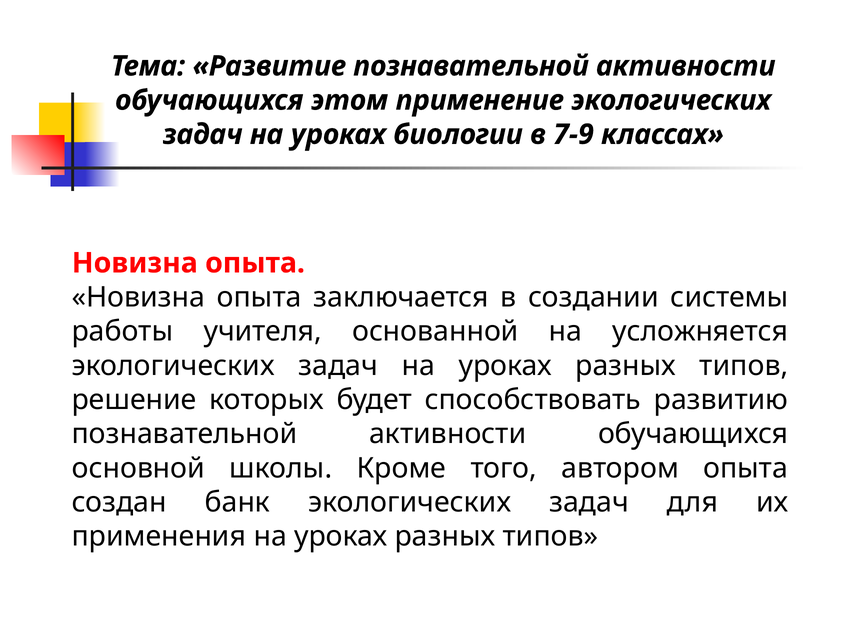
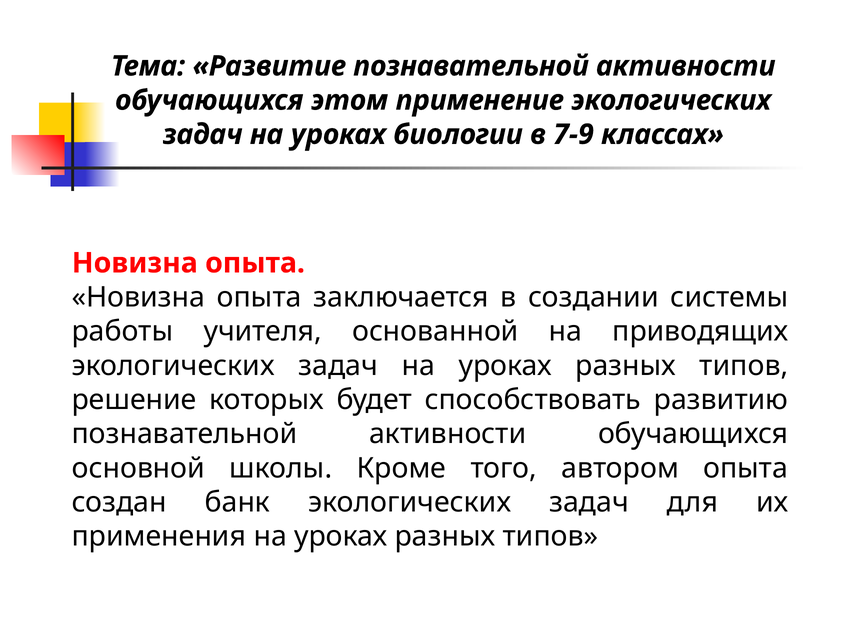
усложняется: усложняется -> приводящих (700, 331)
